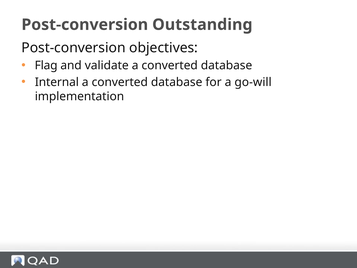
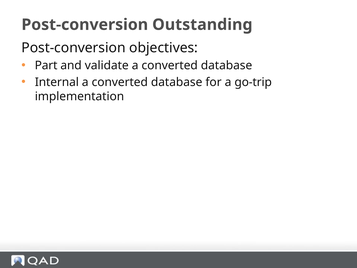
Flag: Flag -> Part (46, 65)
go-will: go-will -> go-trip (253, 82)
